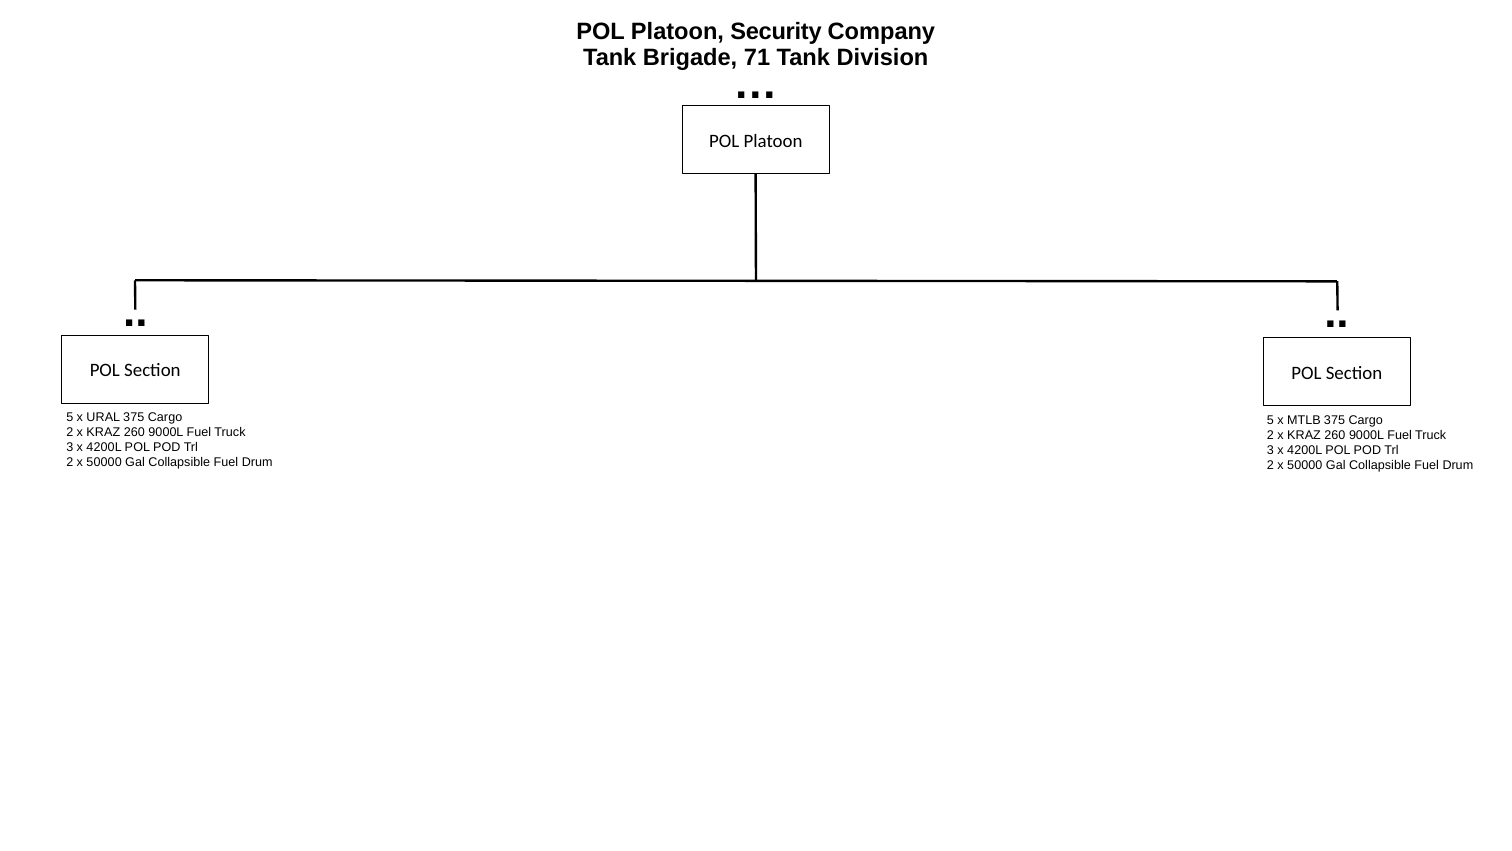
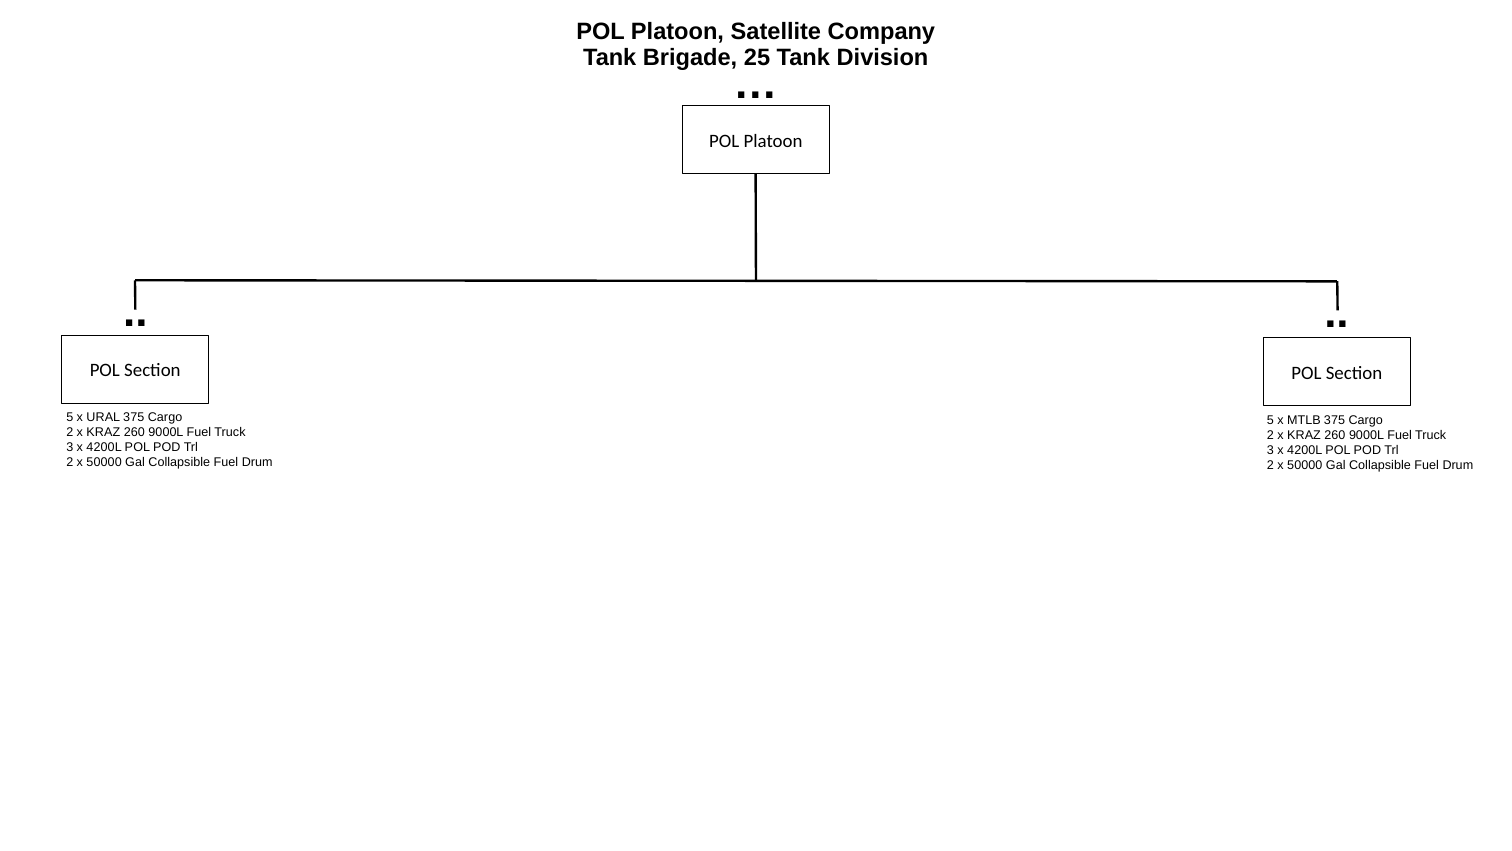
Security: Security -> Satellite (776, 32)
71: 71 -> 25 (757, 57)
